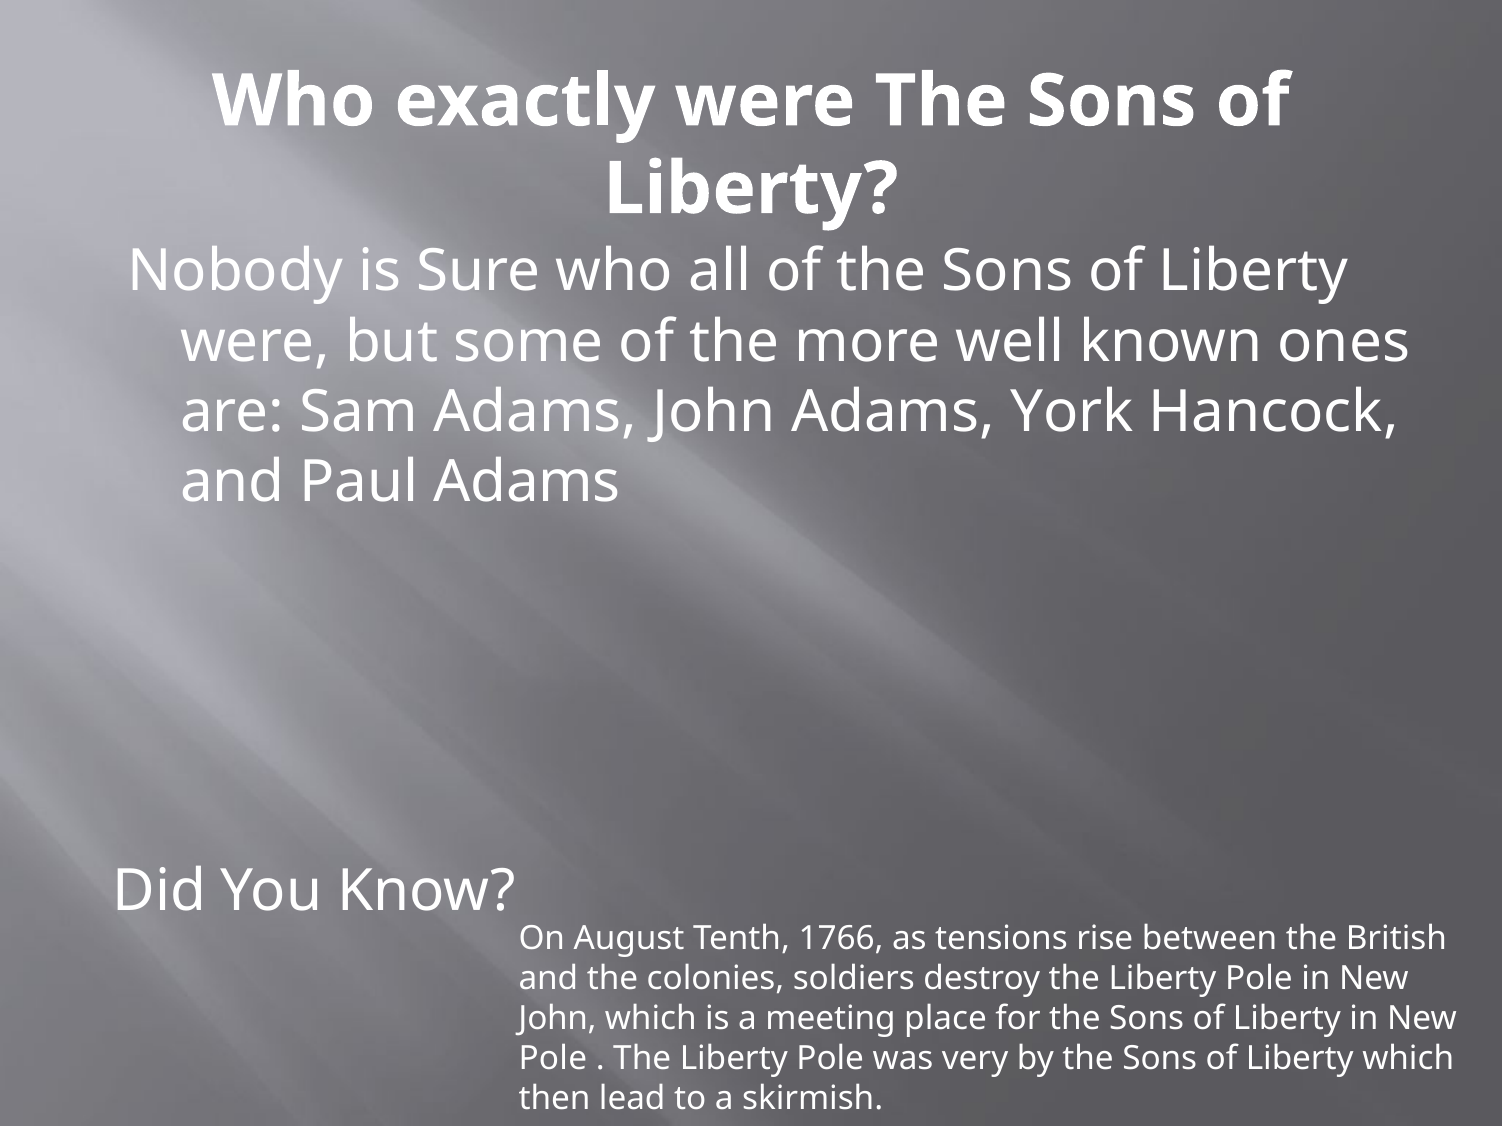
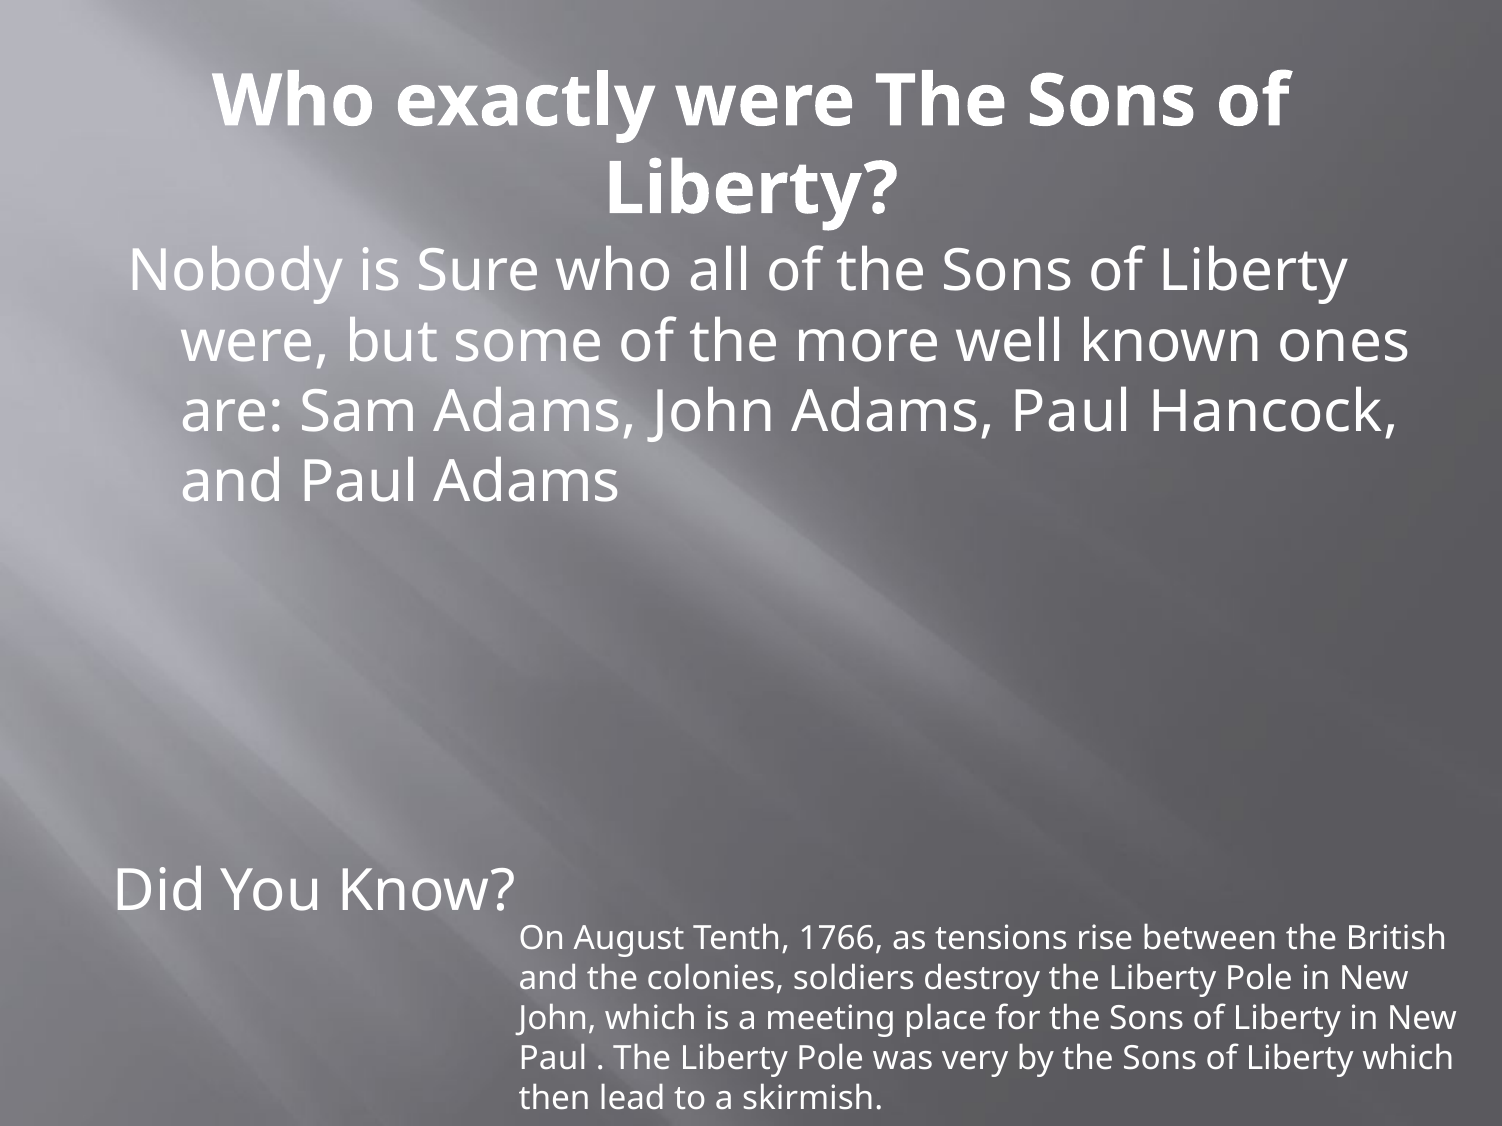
Adams York: York -> Paul (1071, 412)
Pole: Pole -> Paul (553, 1059)
